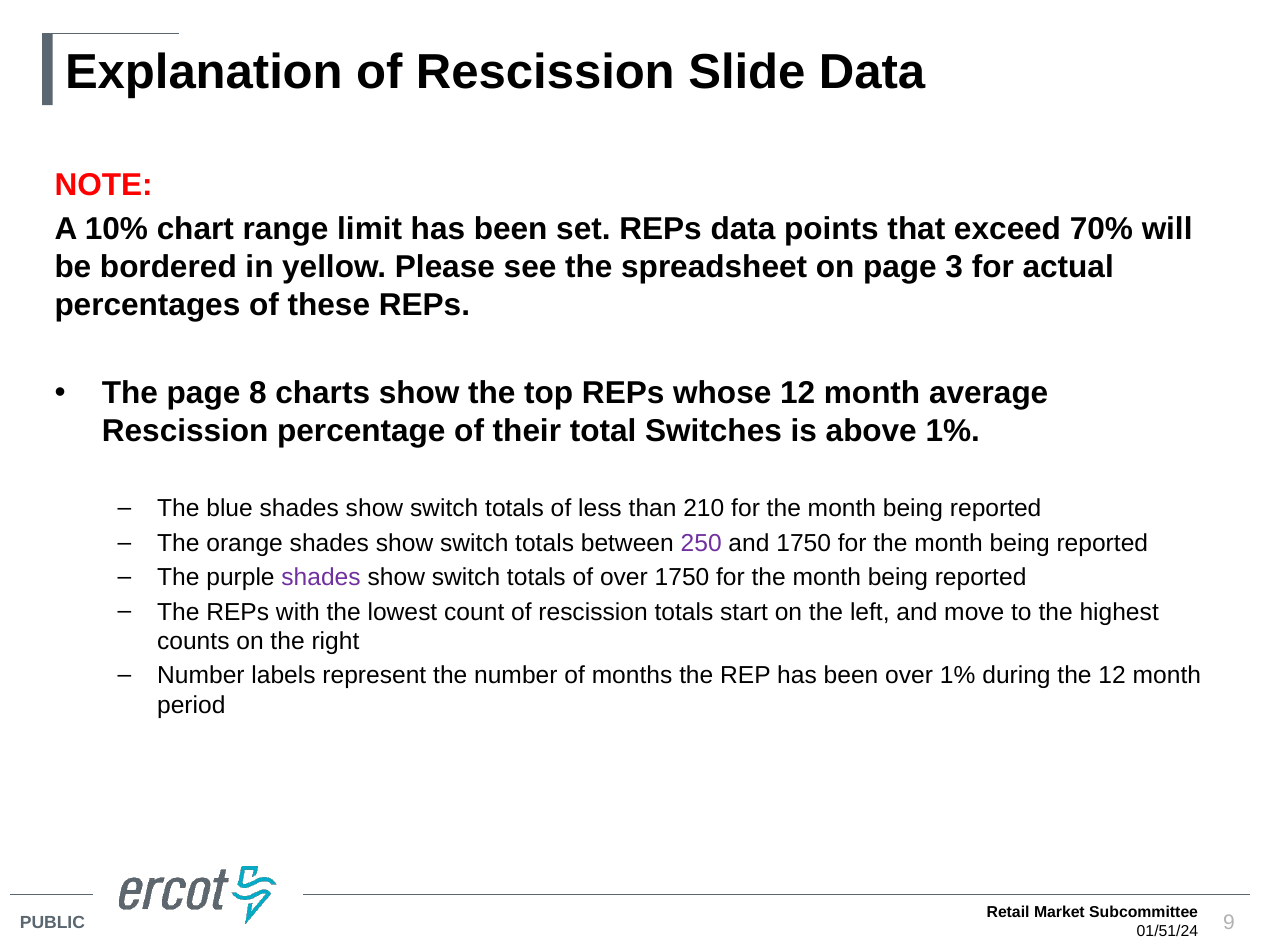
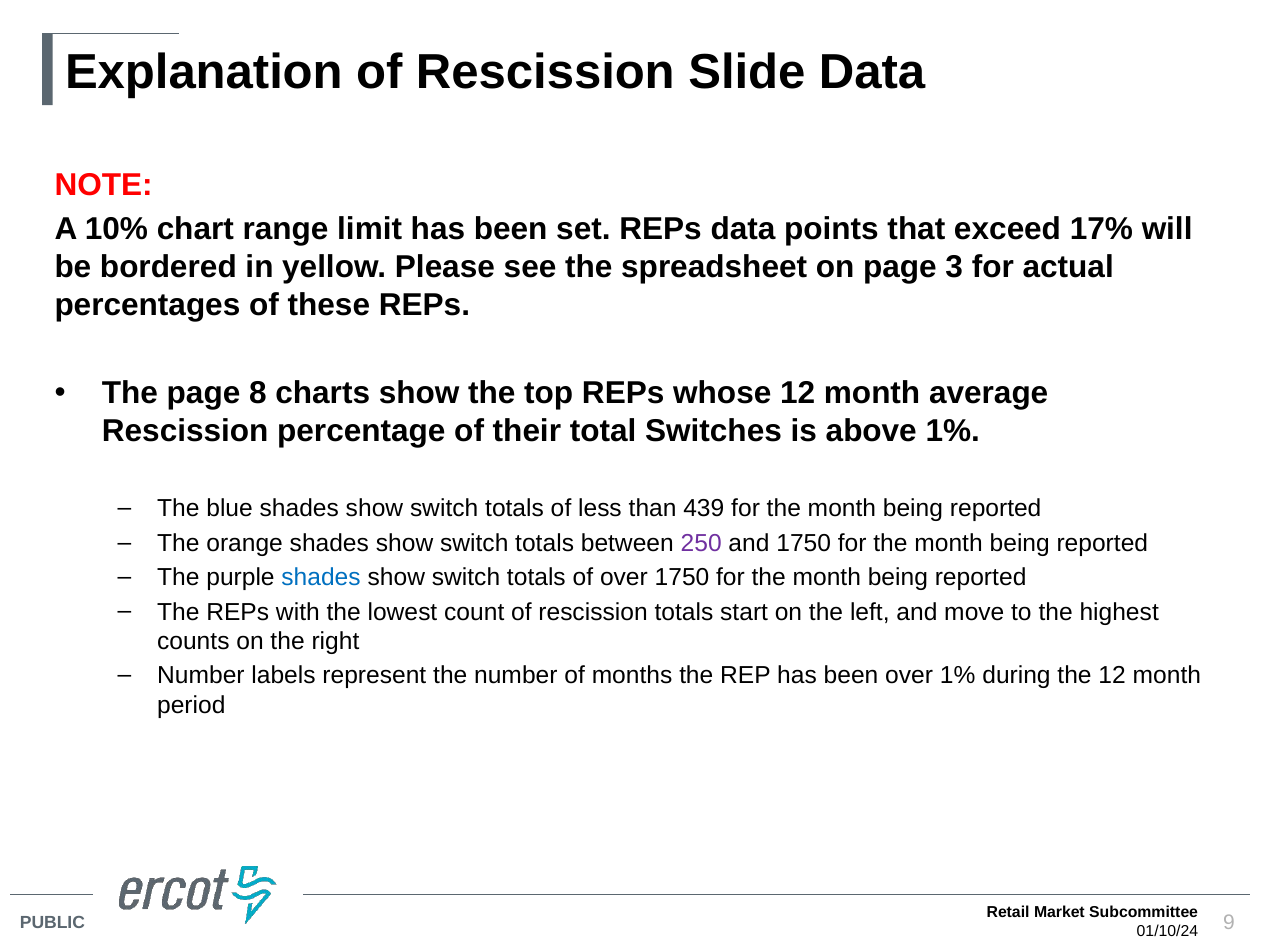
70%: 70% -> 17% (1101, 229)
210: 210 -> 439 (704, 509)
shades colour: purple -> blue (321, 578)
01/51/24: 01/51/24 -> 01/10/24 (1167, 932)
